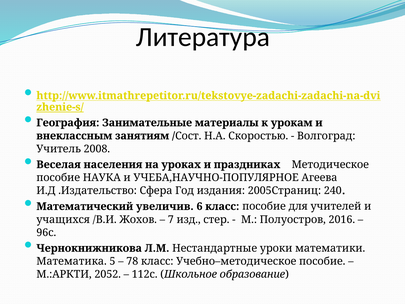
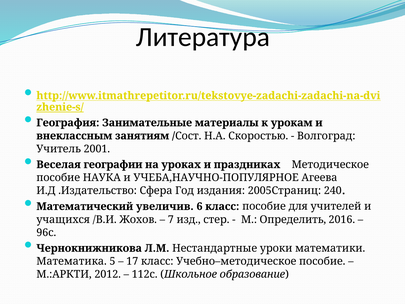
2008: 2008 -> 2001 (97, 149)
населения: населения -> географии (113, 164)
Полуостров: Полуостров -> Определить (293, 219)
78: 78 -> 17 (132, 261)
2052: 2052 -> 2012 (108, 274)
